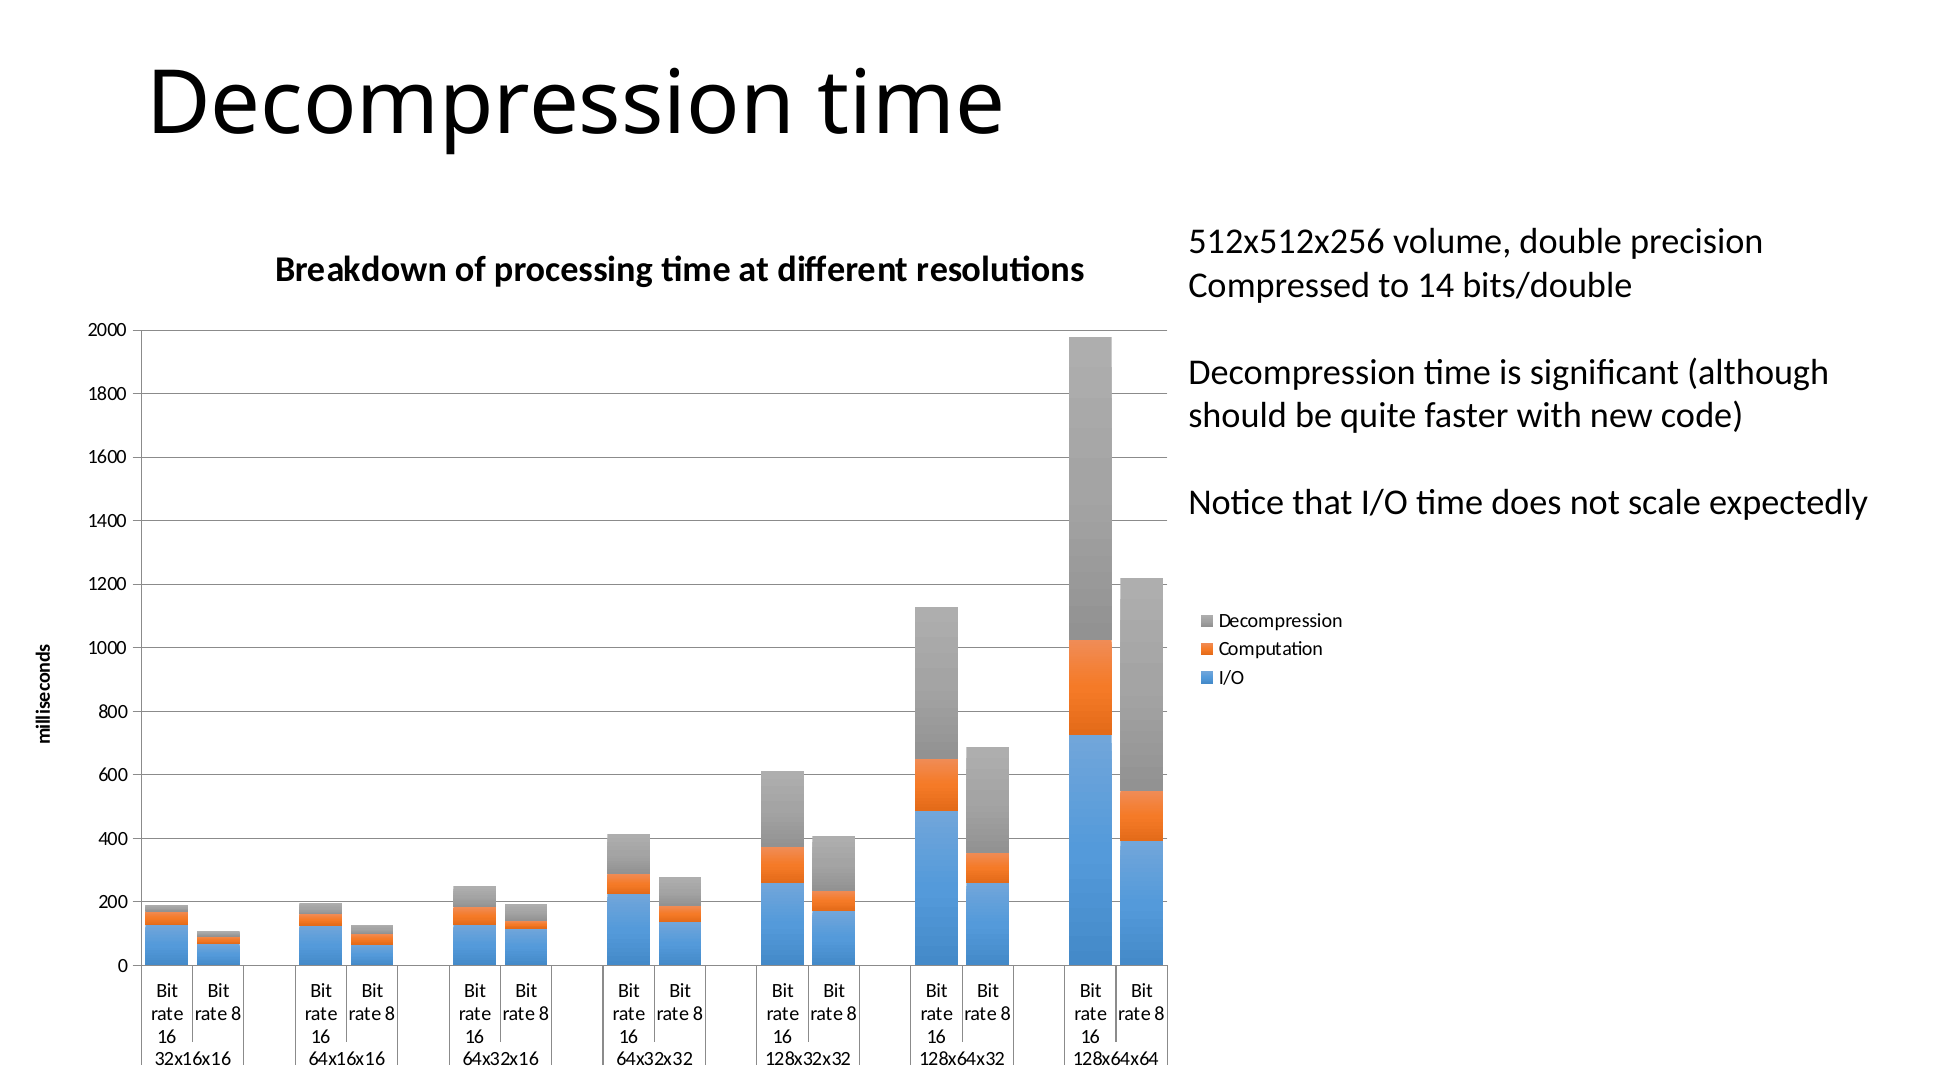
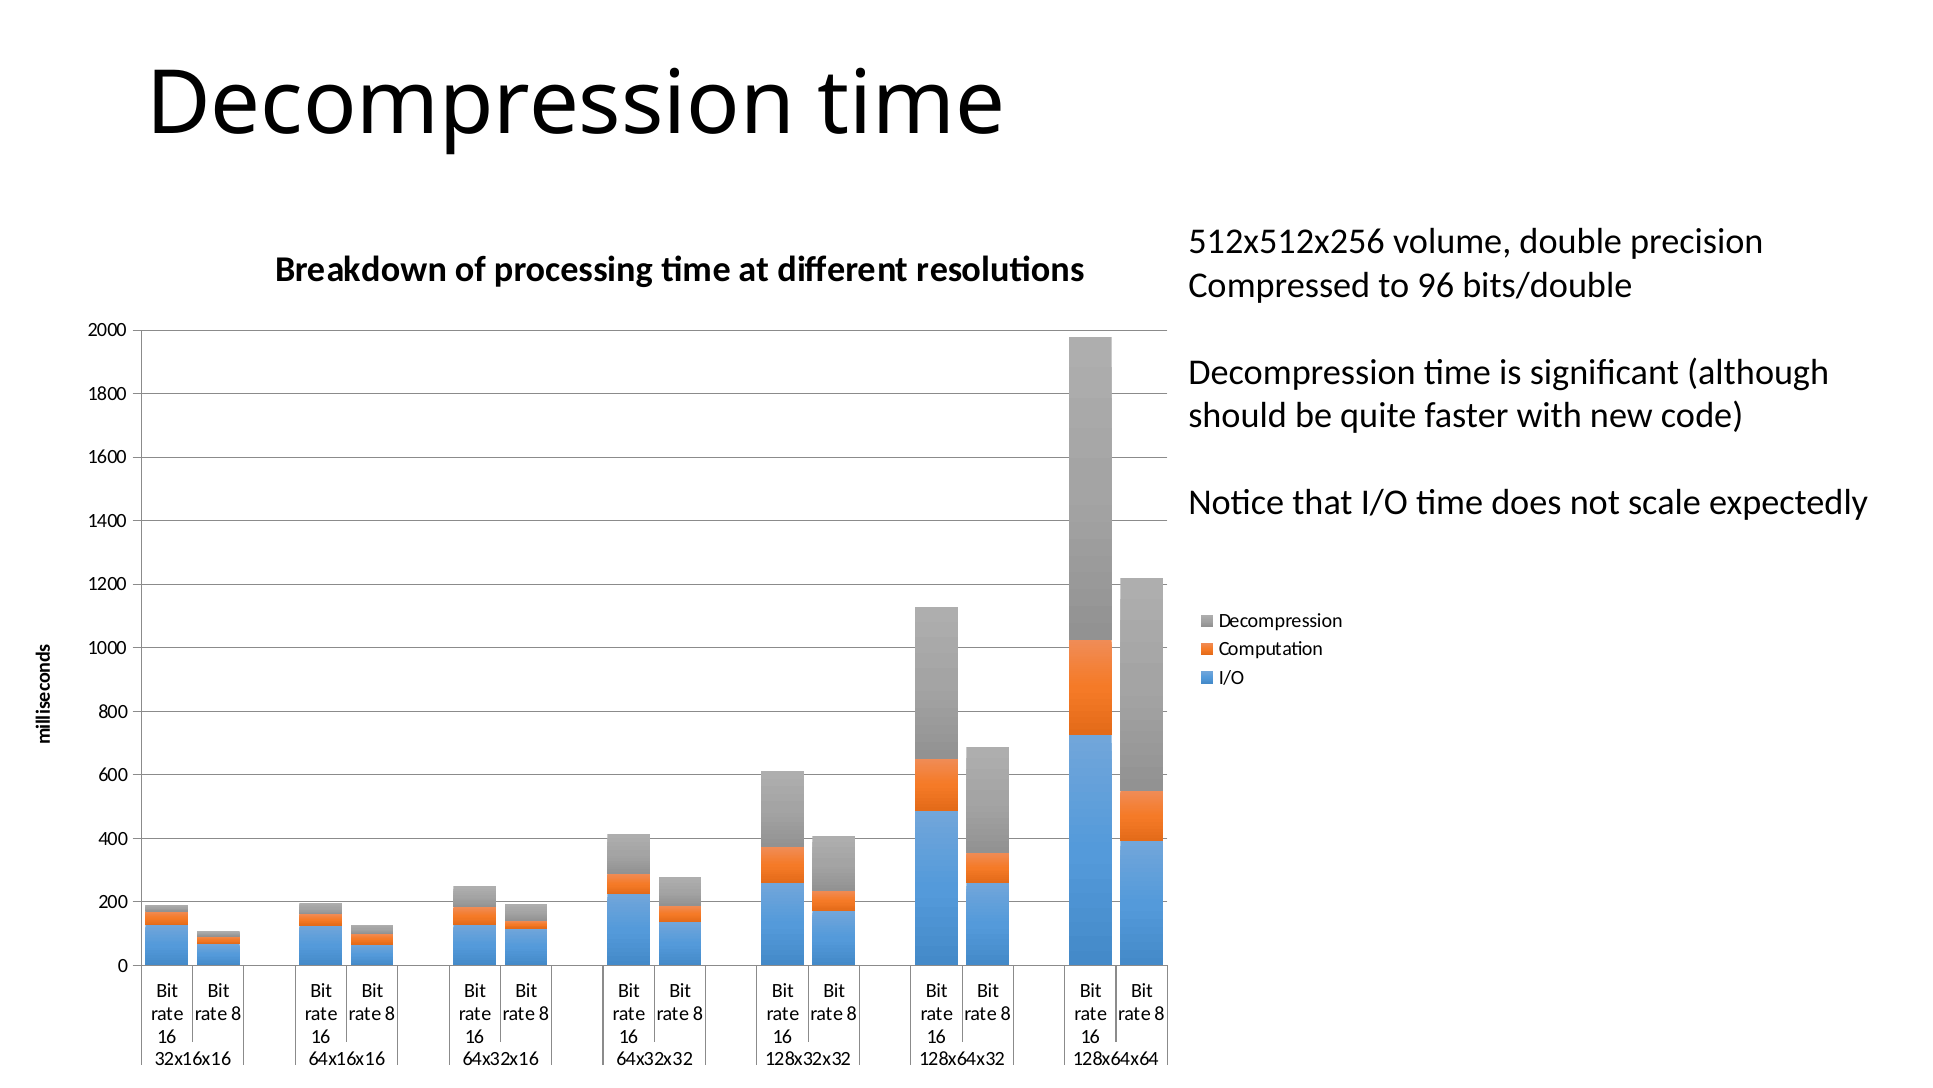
14: 14 -> 96 (1436, 285)
